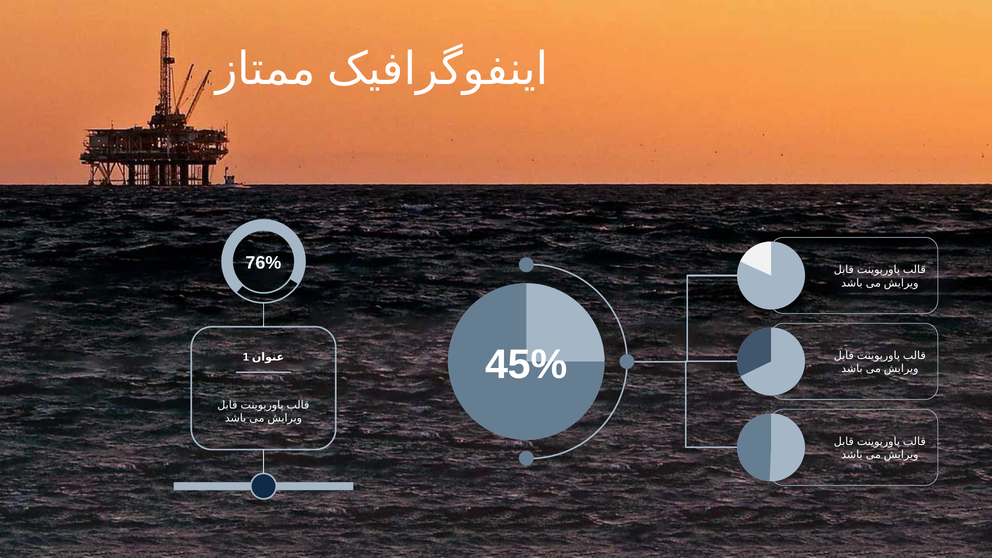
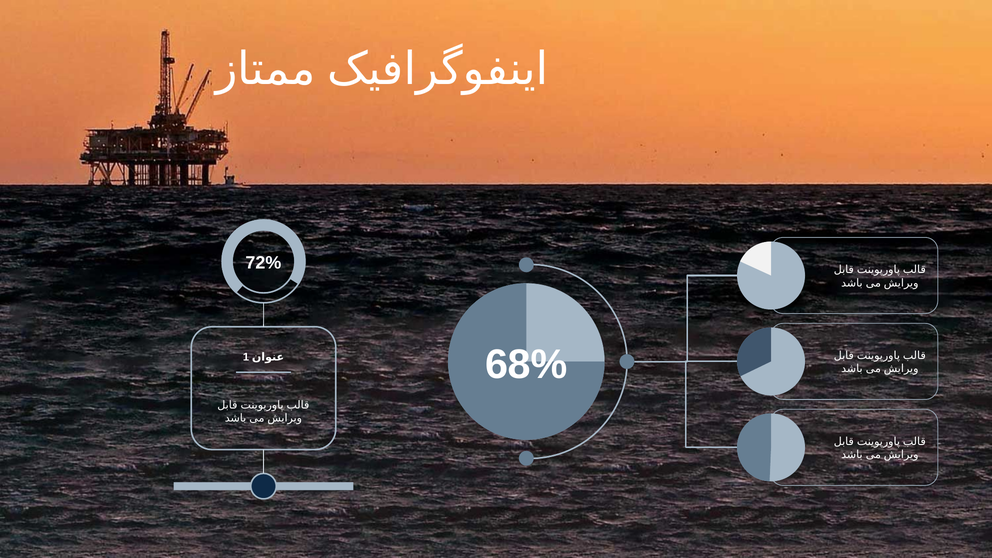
76%: 76% -> 72% (263, 263)
45%: 45% -> 68% (526, 364)
